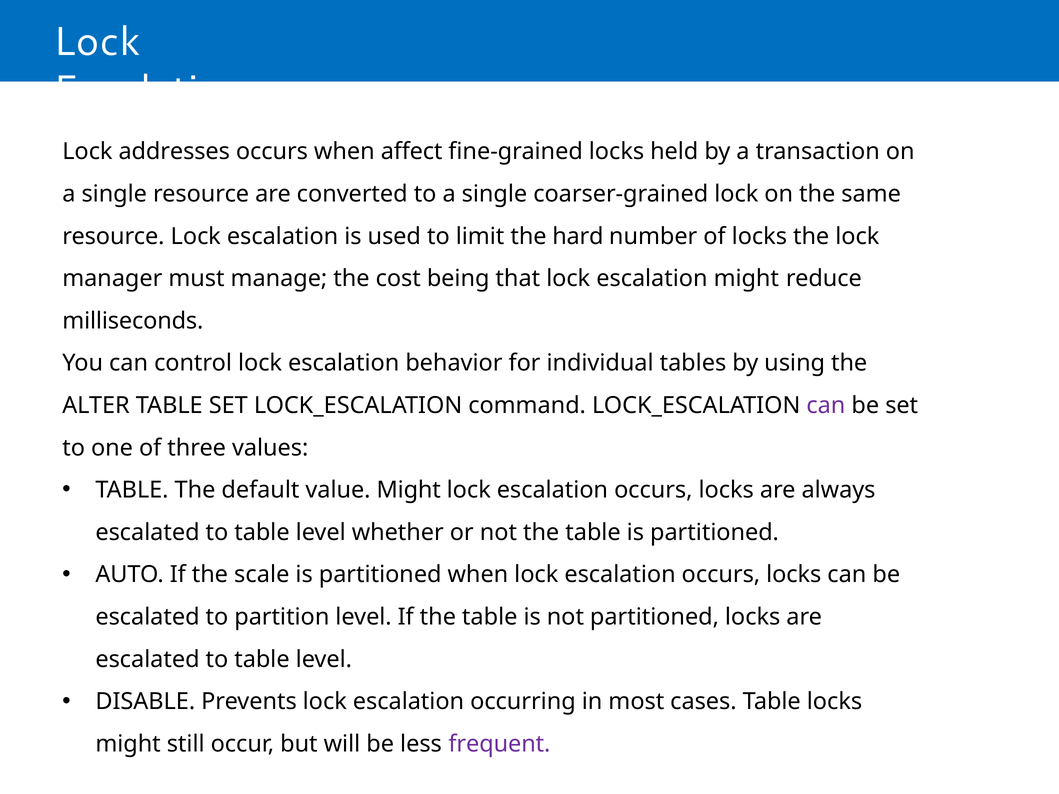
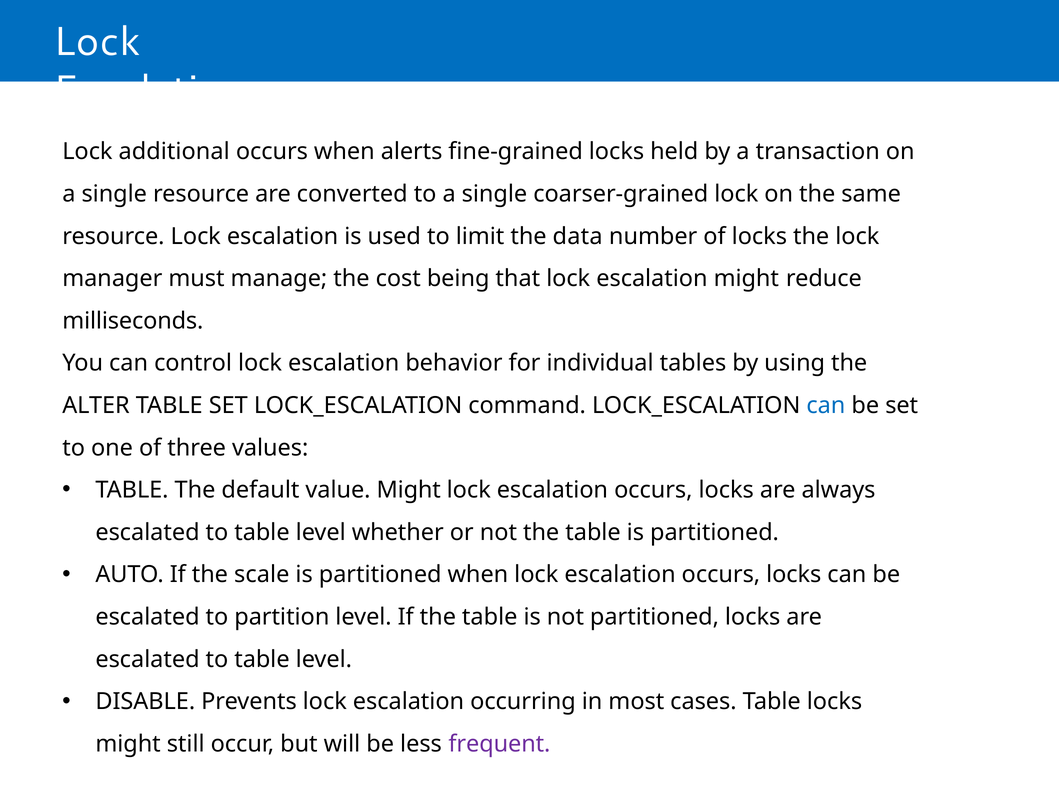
addresses: addresses -> additional (174, 152)
affect: affect -> alerts (412, 152)
hard: hard -> data (578, 236)
can colour: purple -> blue (826, 406)
